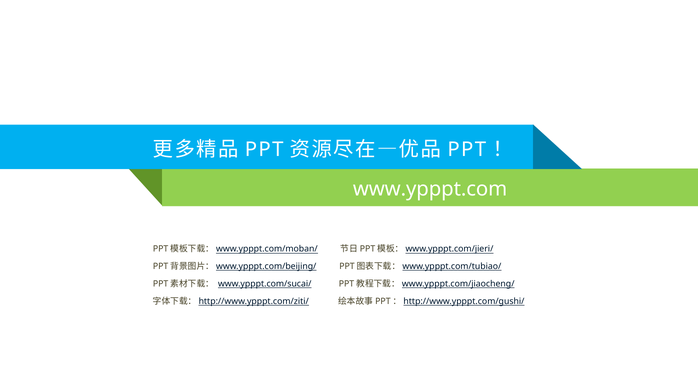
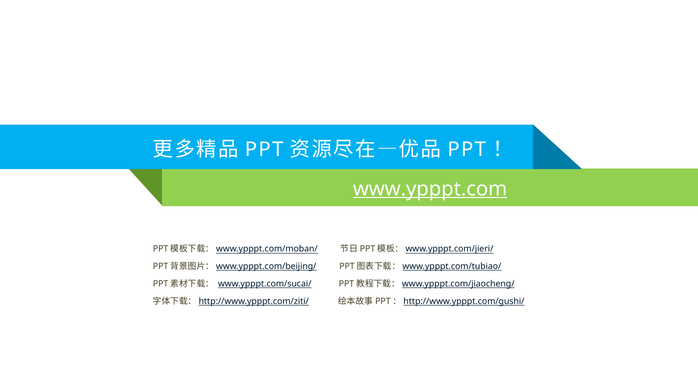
www.ypppt.com underline: none -> present (430, 189)
